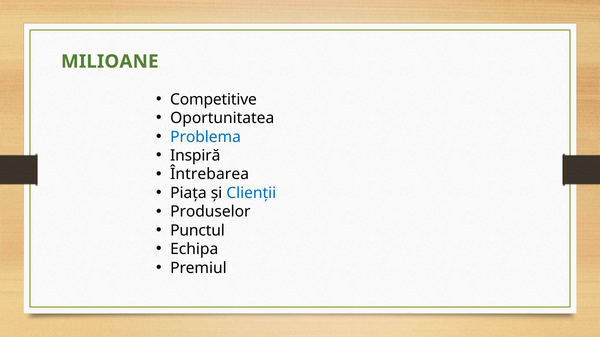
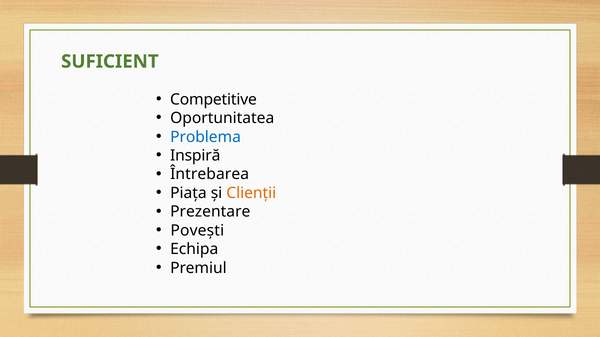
MILIOANE: MILIOANE -> SUFICIENT (110, 62)
Clienții colour: blue -> orange (251, 193)
Produselor: Produselor -> Prezentare (210, 212)
Punctul: Punctul -> Povești (197, 231)
